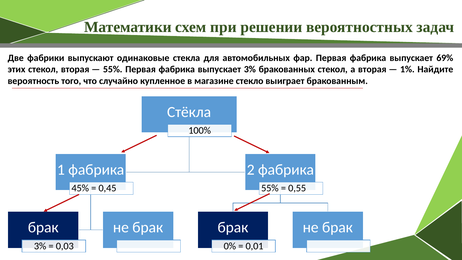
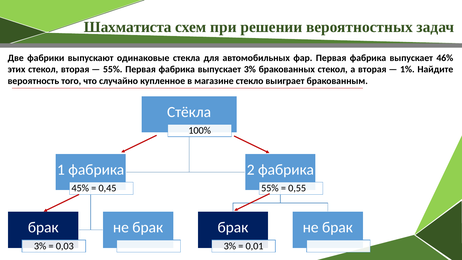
Математики: Математики -> Шахматиста (128, 27)
69%: 69% -> 46% (445, 58)
0%: 0% -> 3% (230, 246)
